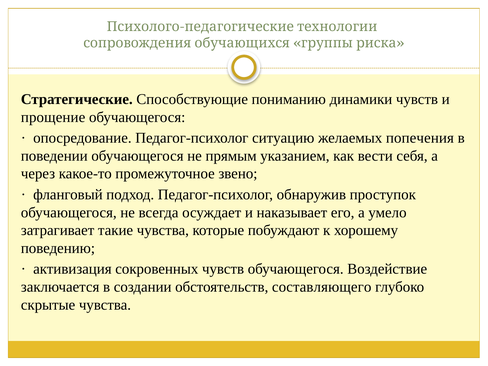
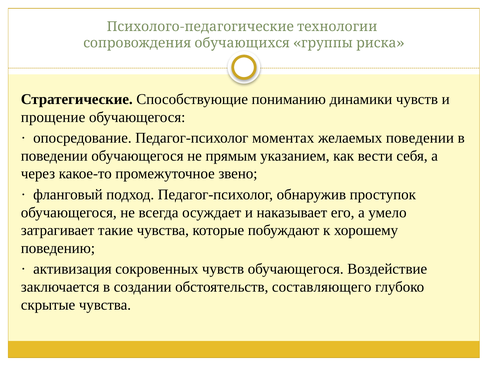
ситуацию: ситуацию -> моментах (283, 138)
желаемых попечения: попечения -> поведении (420, 138)
